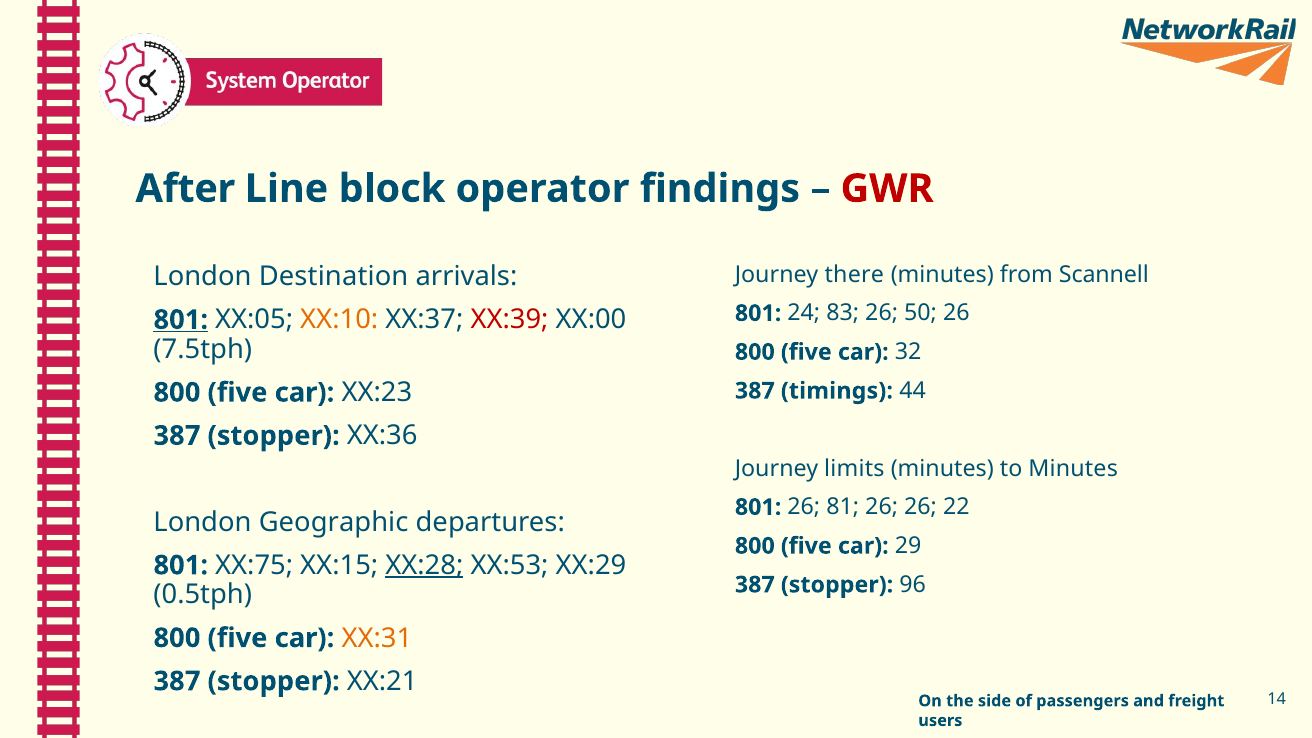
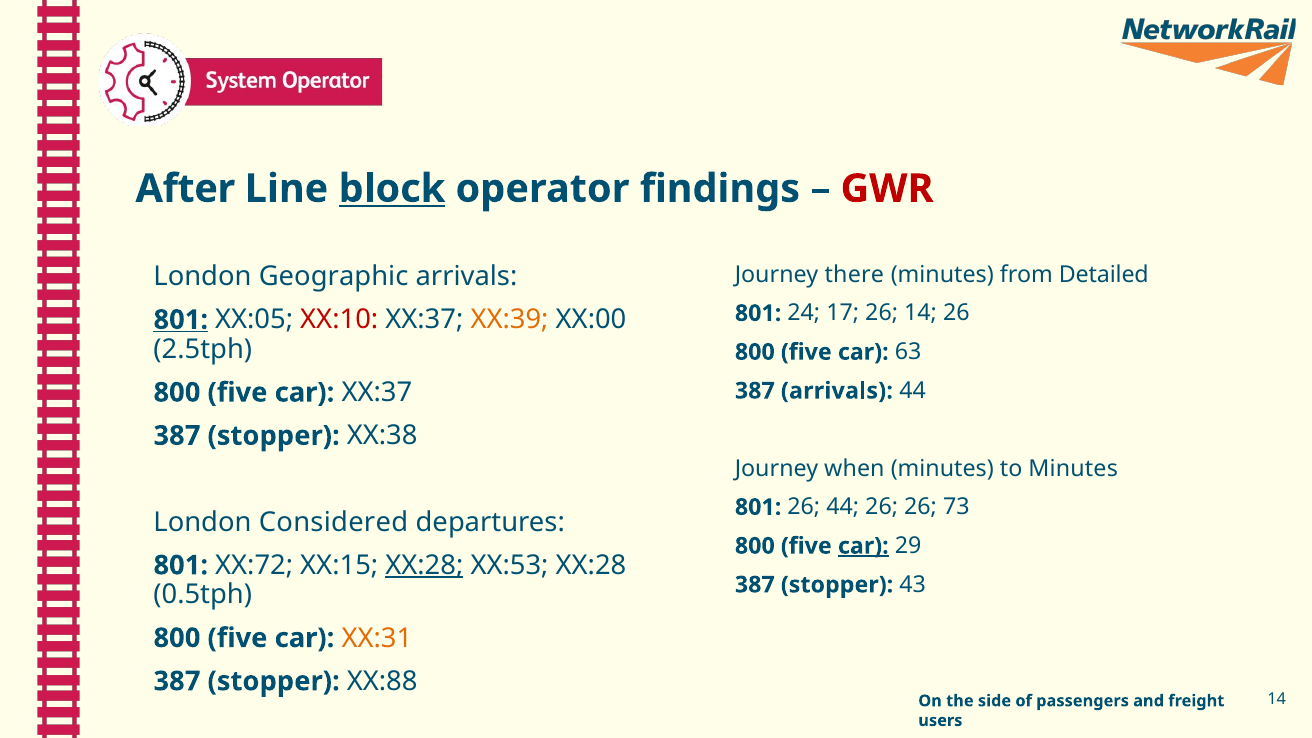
block underline: none -> present (392, 189)
Scannell: Scannell -> Detailed (1104, 275)
Destination: Destination -> Geographic (334, 277)
83: 83 -> 17 (843, 313)
26 50: 50 -> 14 (921, 313)
XX:10 colour: orange -> red (339, 320)
XX:39 colour: red -> orange (510, 320)
7.5tph: 7.5tph -> 2.5tph (203, 349)
32: 32 -> 63 (908, 352)
387 timings: timings -> arrivals (837, 391)
car XX:23: XX:23 -> XX:37 (377, 393)
XX:36: XX:36 -> XX:38 (382, 436)
limits: limits -> when (854, 468)
26 81: 81 -> 44 (843, 507)
22: 22 -> 73 (956, 507)
Geographic: Geographic -> Considered (334, 522)
car underline: none -> present (863, 546)
XX:75: XX:75 -> XX:72 (254, 565)
XX:53 XX:29: XX:29 -> XX:28 (591, 565)
96: 96 -> 43 (913, 585)
XX:21: XX:21 -> XX:88 (382, 681)
